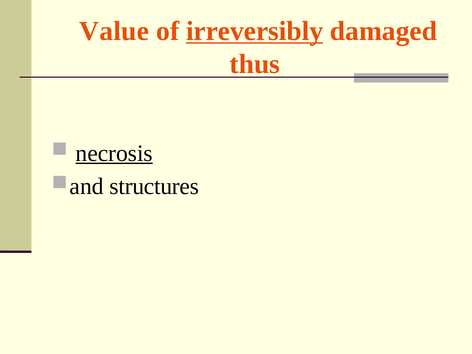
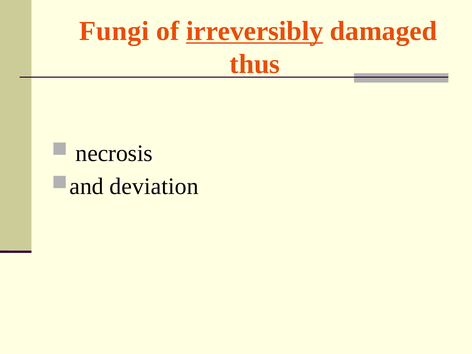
Value: Value -> Fungi (114, 31)
necrosis underline: present -> none (114, 153)
structures: structures -> deviation (154, 186)
